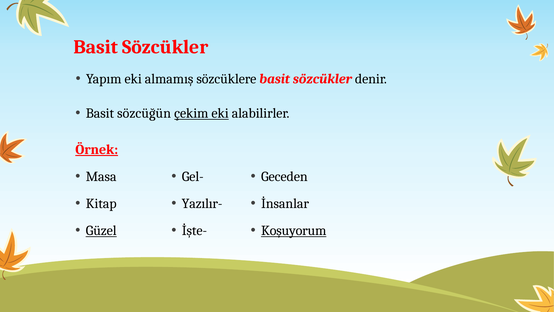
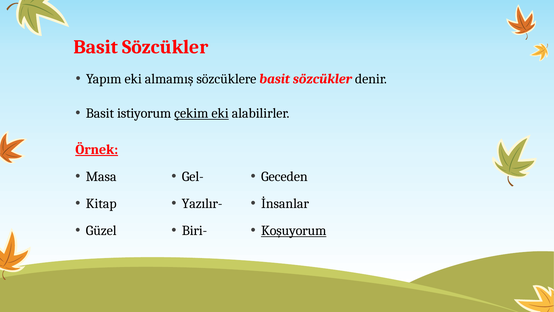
sözcüğün: sözcüğün -> istiyorum (144, 113)
Güzel underline: present -> none (101, 230)
İşte-: İşte- -> Biri- (195, 230)
